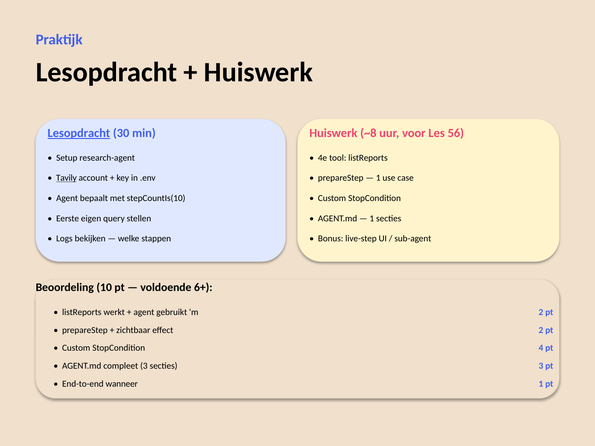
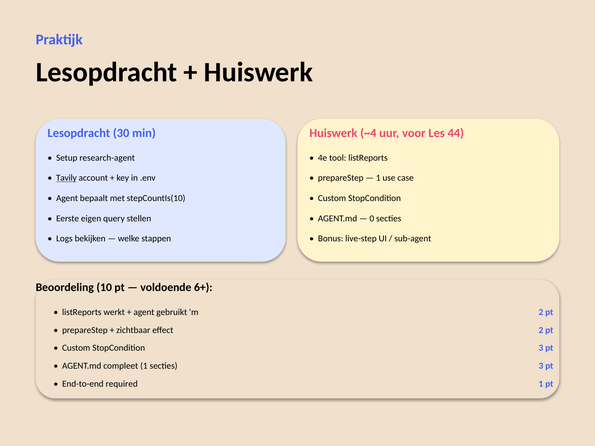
Lesopdracht underline: present -> none (79, 133)
~8: ~8 -> ~4 (368, 133)
56: 56 -> 44 (456, 133)
1: 1 -> 0 (372, 218)
StopCondition 4: 4 -> 3 (541, 348)
compleet 3: 3 -> 1 (144, 366)
wanneer: wanneer -> required (122, 384)
